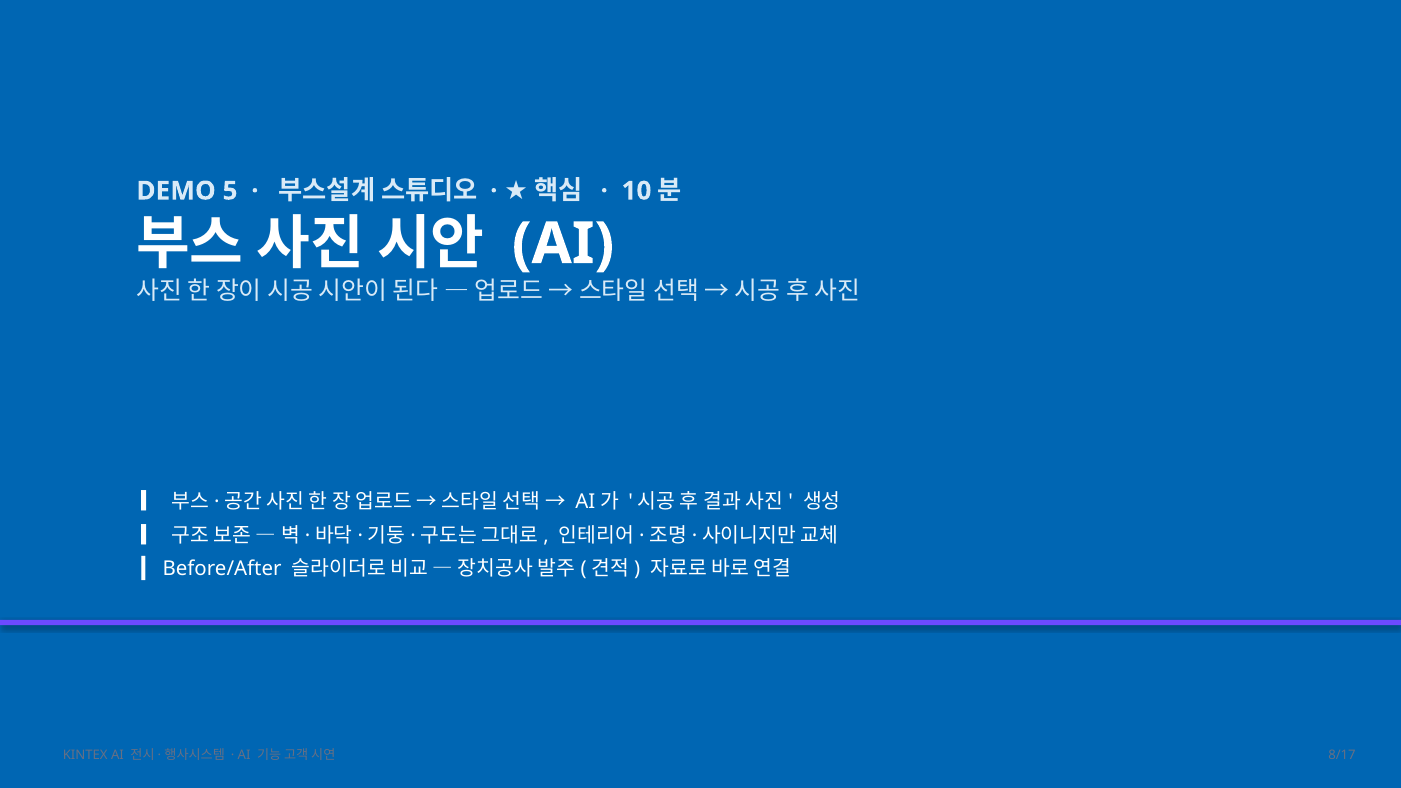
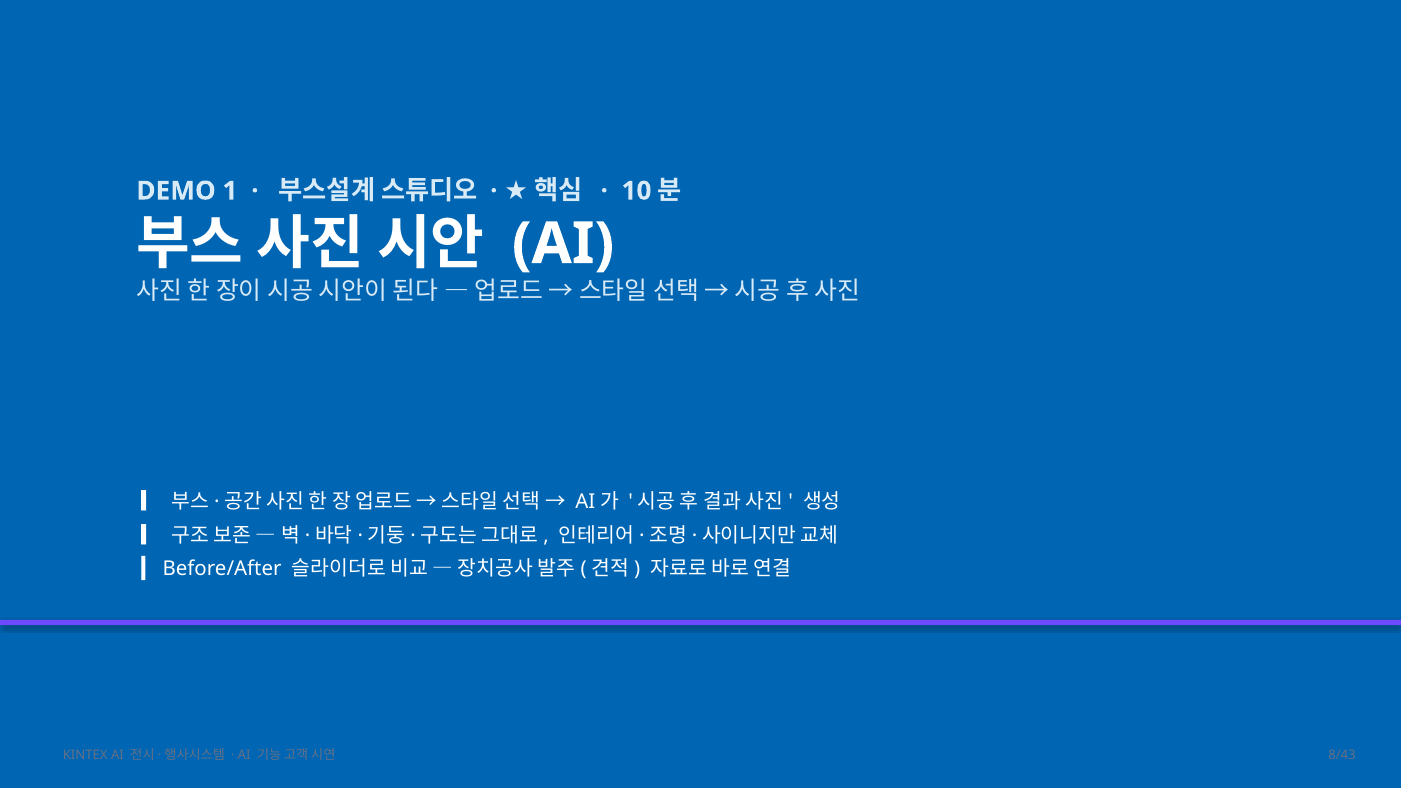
5: 5 -> 1 (230, 191)
8/17: 8/17 -> 8/43 (1342, 755)
